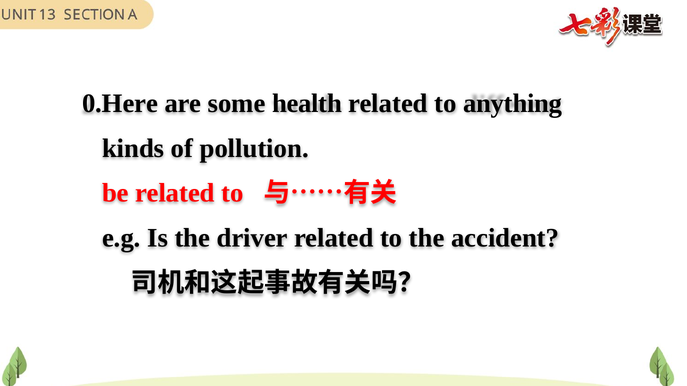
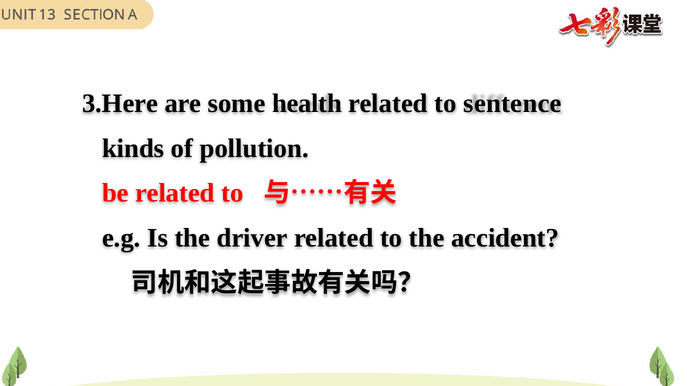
0.Here: 0.Here -> 3.Here (120, 104)
anything: anything -> sentence (512, 104)
